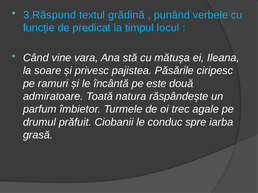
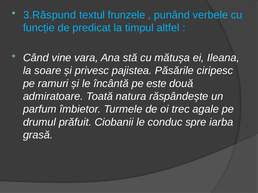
grădină: grădină -> frunzele (127, 15)
locul: locul -> altfel (168, 28)
